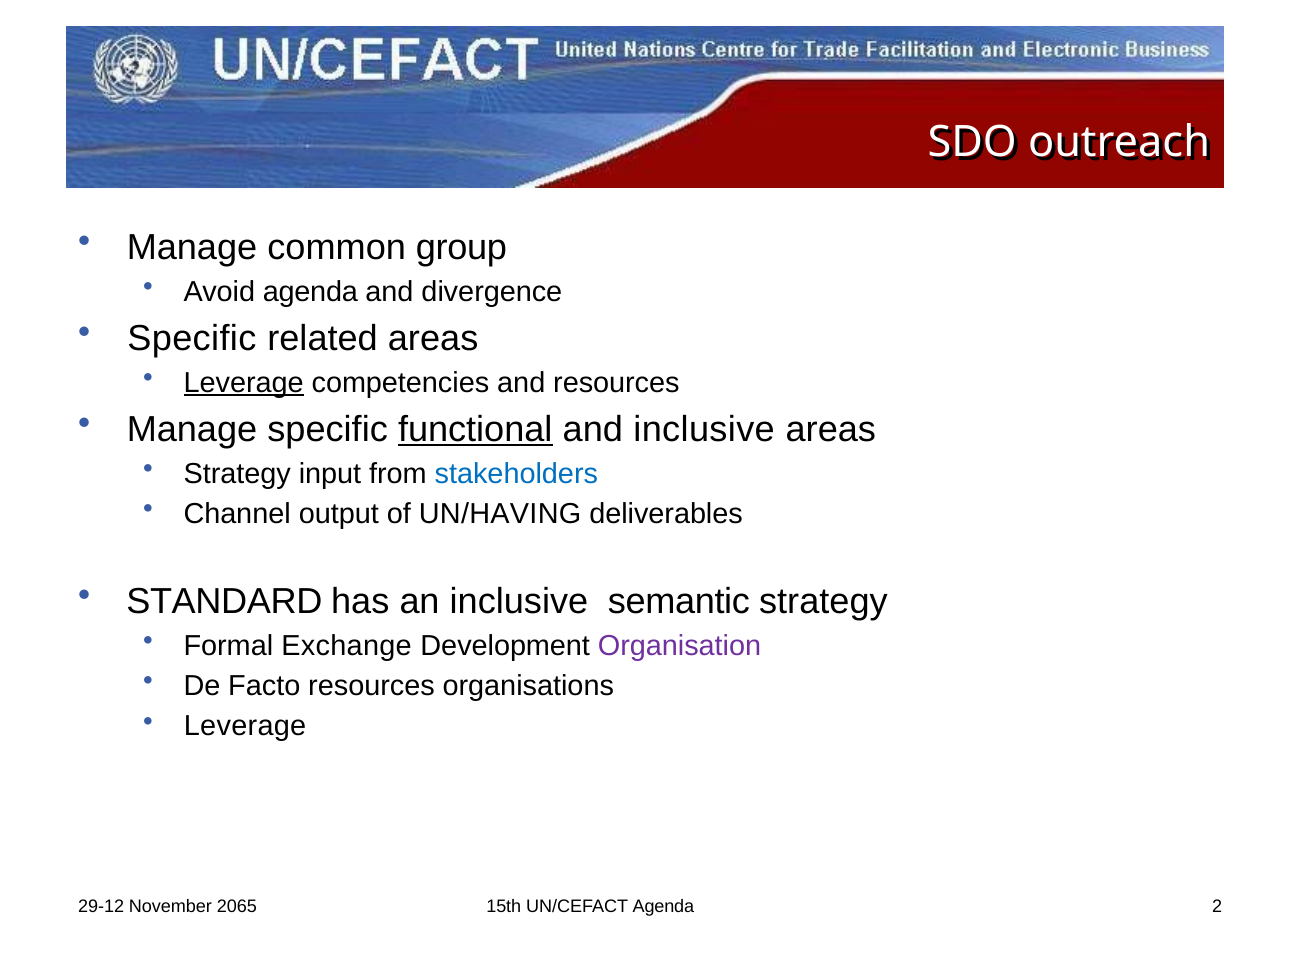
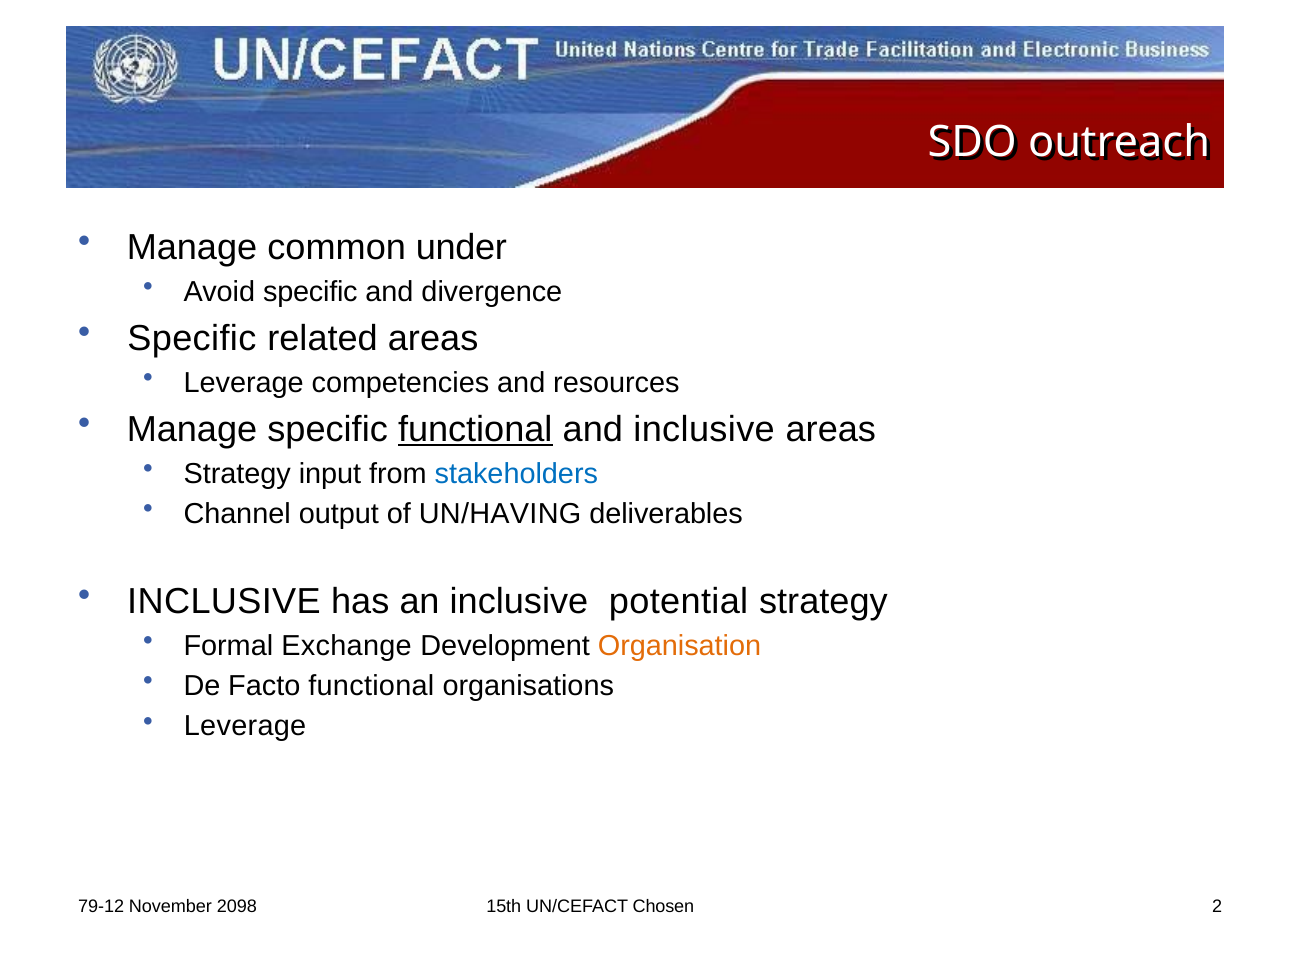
group: group -> under (461, 247)
Avoid agenda: agenda -> specific (310, 292)
Leverage underline: present -> none (244, 383)
STANDARD: STANDARD -> INCLUSIVE (224, 601)
semantic: semantic -> potential (679, 601)
Organisation colour: purple -> orange (680, 645)
Facto resources: resources -> functional (371, 686)
29-12: 29-12 -> 79-12 (101, 907)
2065: 2065 -> 2098 (237, 907)
UN/CEFACT Agenda: Agenda -> Chosen (663, 907)
